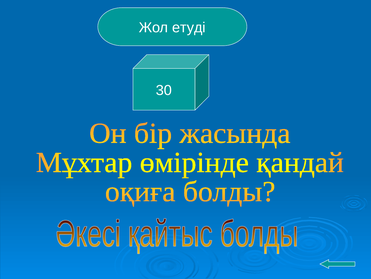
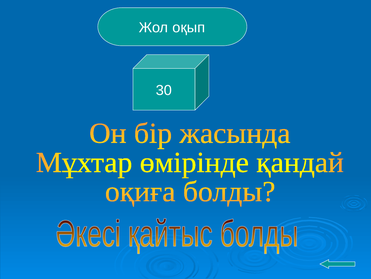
етуді: етуді -> оқып (189, 28)
